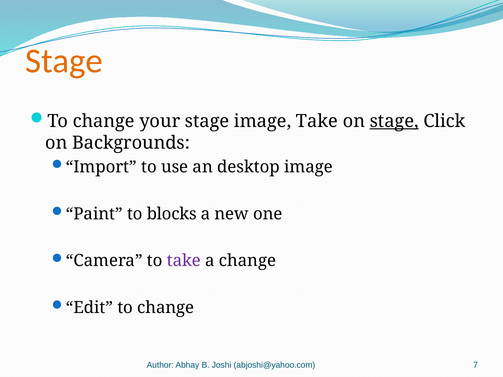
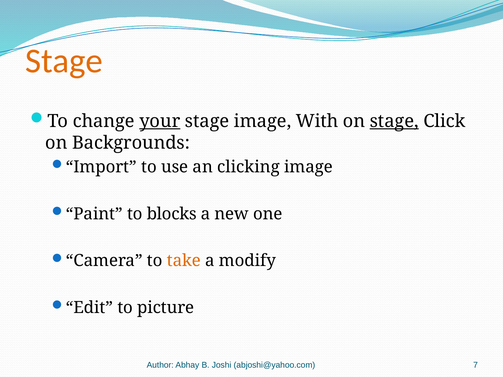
your underline: none -> present (160, 121)
image Take: Take -> With (317, 121)
desktop: desktop -> clicking (249, 167)
take colour: purple -> orange (184, 261)
a change: change -> modify (247, 261)
Edit to change: change -> picture (166, 308)
